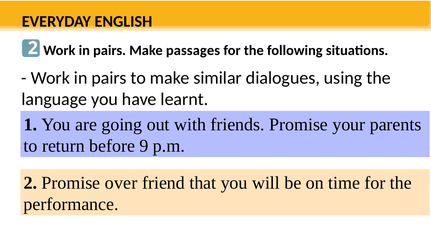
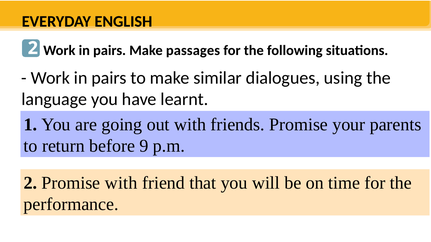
Promise over: over -> with (121, 183)
